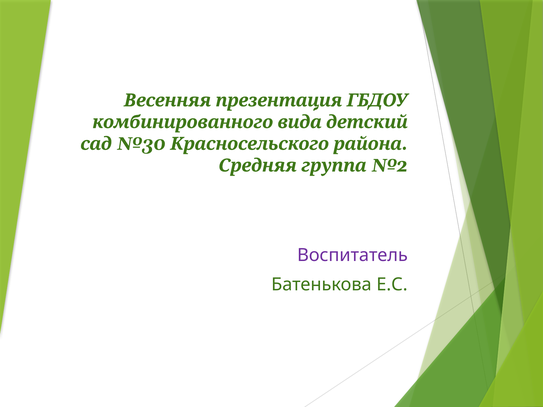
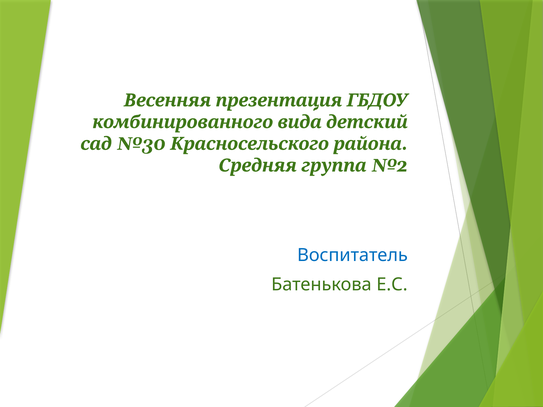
Воспитатель colour: purple -> blue (352, 255)
